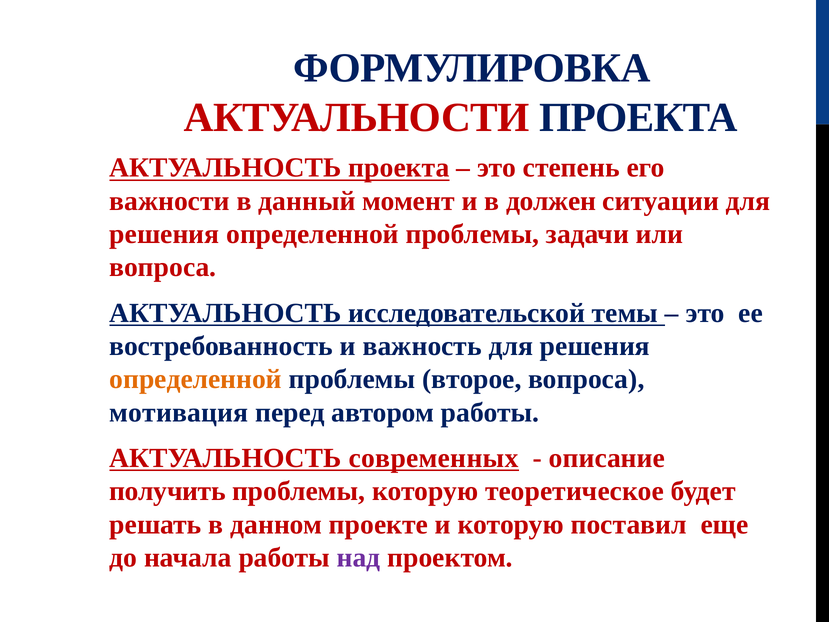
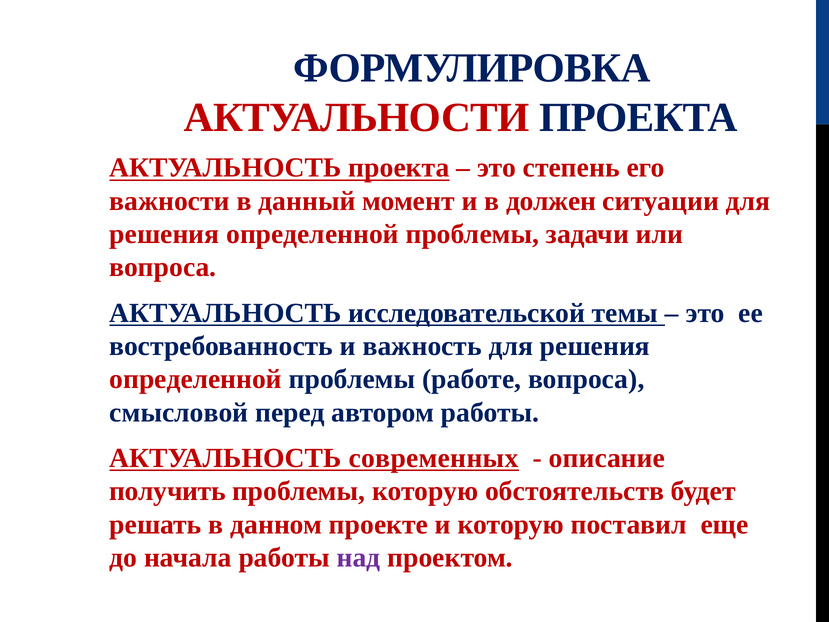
определенной colour: orange -> red (196, 379)
второе: второе -> работе (472, 379)
мотивация: мотивация -> смысловой (179, 412)
теоретическое: теоретическое -> обстоятельств (575, 491)
